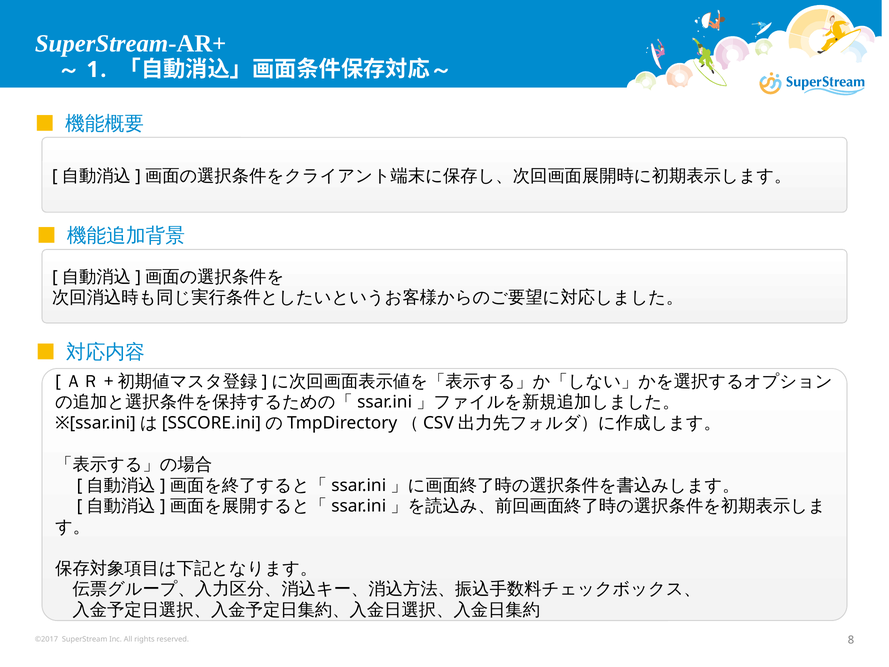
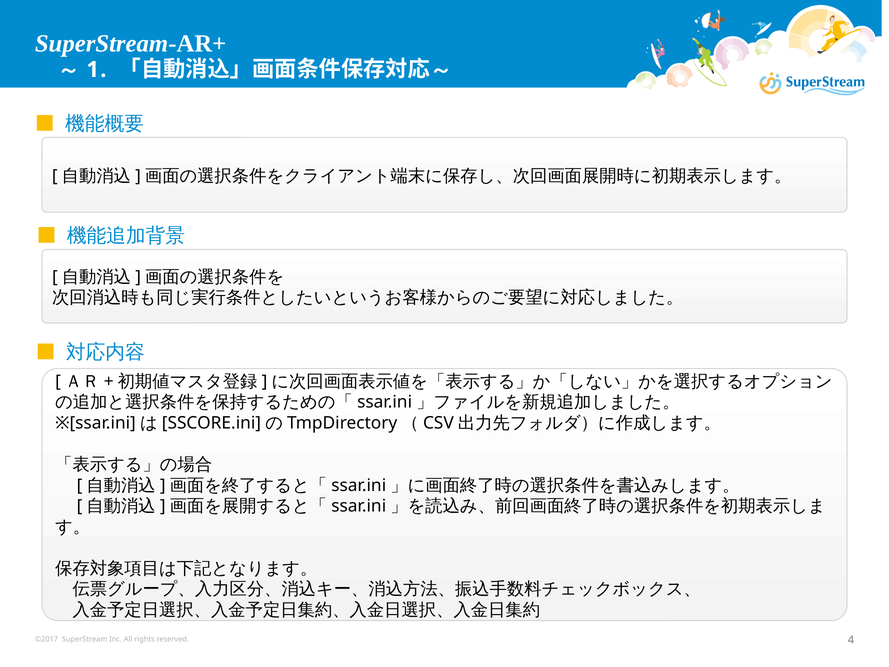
8: 8 -> 4 (851, 640)
